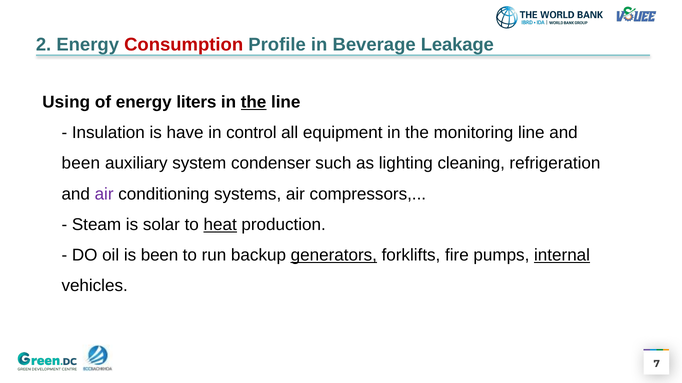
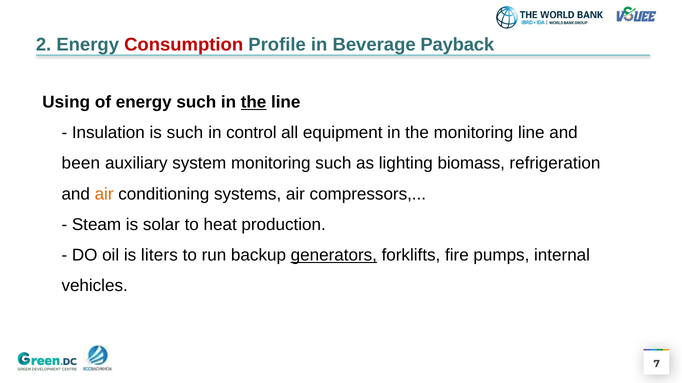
Leakage: Leakage -> Payback (457, 45)
energy liters: liters -> such (196, 102)
is have: have -> such (185, 133)
system condenser: condenser -> monitoring (271, 164)
cleaning: cleaning -> biomass (471, 164)
air colour: purple -> orange (104, 194)
heat underline: present -> none (220, 225)
is been: been -> liters (159, 256)
internal underline: present -> none (562, 256)
